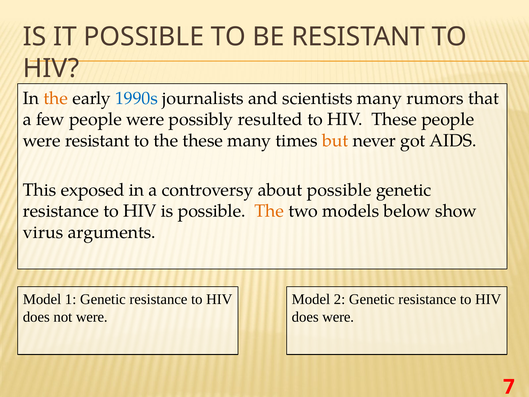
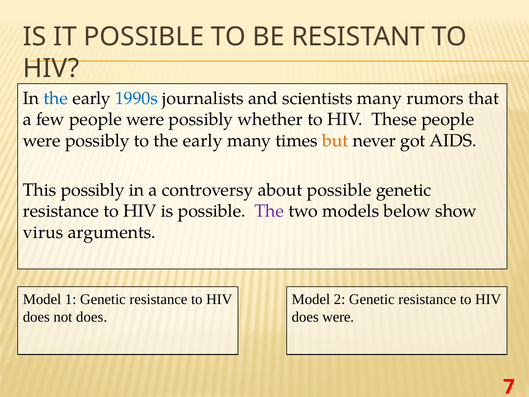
the colour: orange -> blue (56, 98)
resulted: resulted -> whether (270, 119)
resistant: resistant -> possibly (97, 140)
to the these: these -> early (203, 140)
This exposed: exposed -> possibly (93, 190)
The colour: orange -> purple (269, 211)
not were: were -> does (92, 317)
